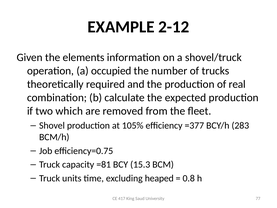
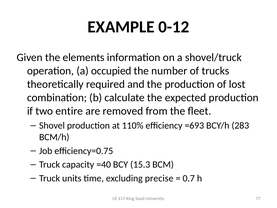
2-12: 2-12 -> 0-12 (174, 27)
real: real -> lost (237, 84)
which: which -> entire (69, 111)
105%: 105% -> 110% (133, 125)
=377: =377 -> =693 (194, 125)
=81: =81 -> =40 (104, 164)
heaped: heaped -> precise (159, 178)
0.8: 0.8 -> 0.7 (189, 178)
